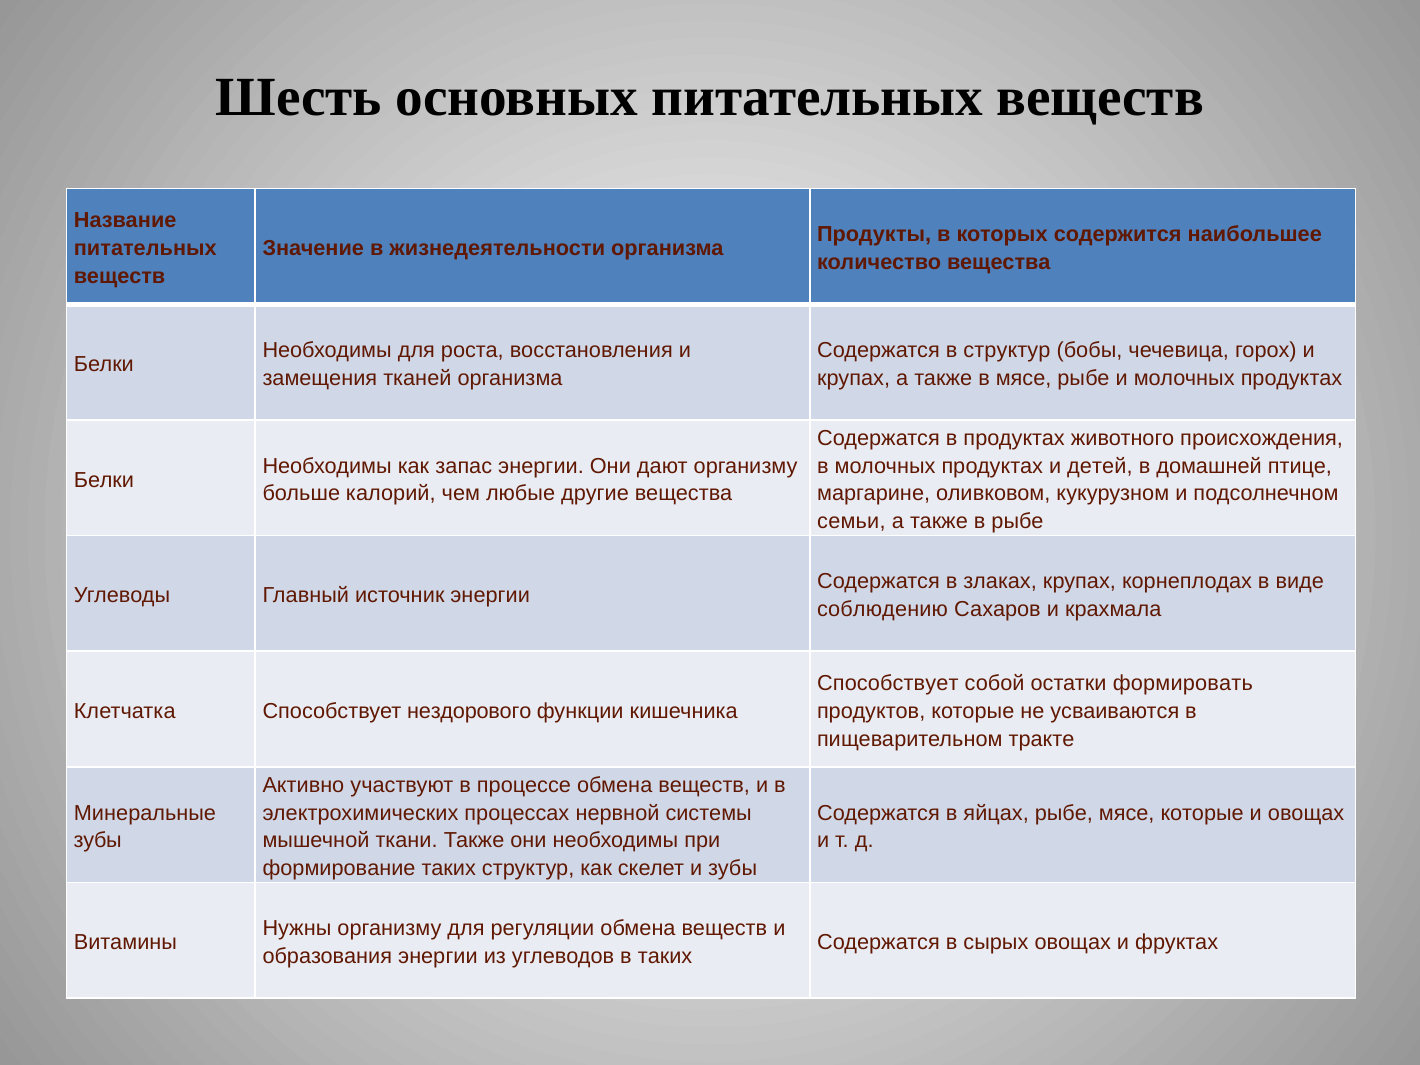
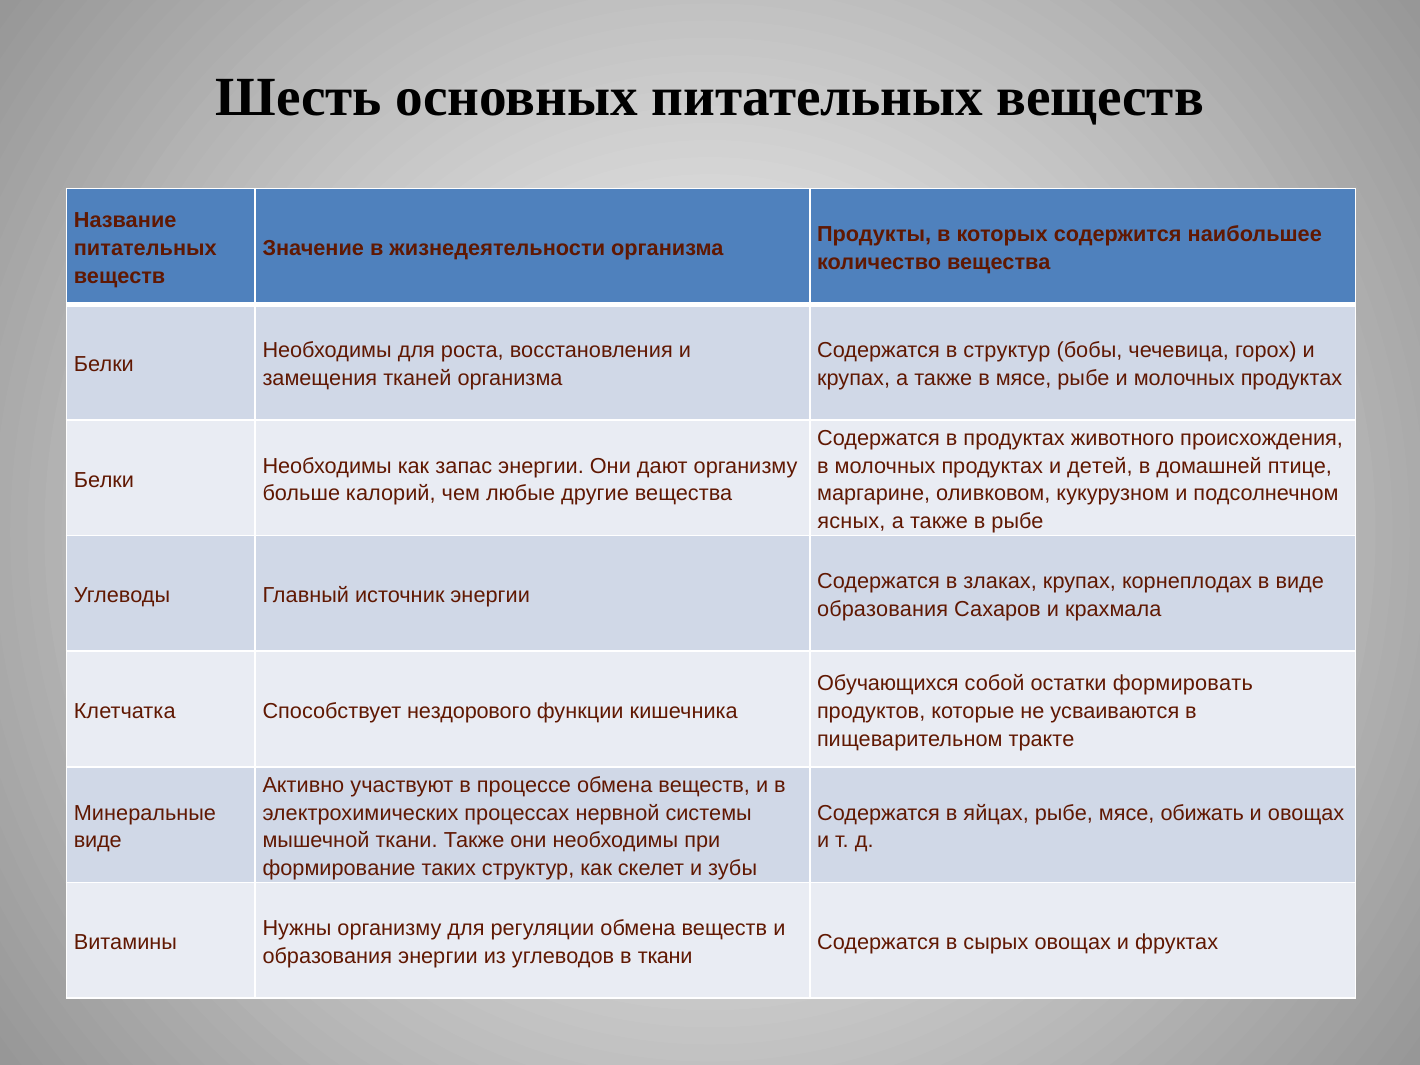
семьи: семьи -> ясных (851, 521)
соблюдению: соблюдению -> образования (883, 609)
Способствует: Способствует -> Обучающихся (888, 683)
мясе которые: которые -> обижать (1202, 813)
зубы: зубы -> виде (98, 841)
в таких: таких -> ткани (665, 956)
